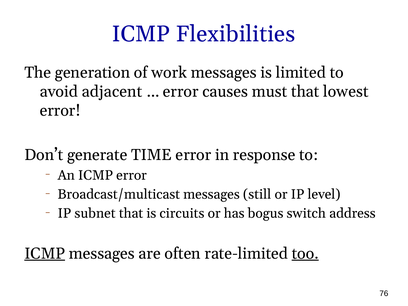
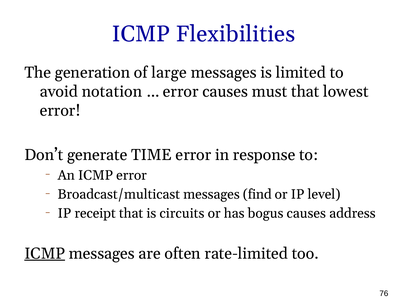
work: work -> large (169, 73)
adjacent: adjacent -> notation (112, 92)
still: still -> find (257, 194)
subnet: subnet -> receipt (95, 213)
bogus switch: switch -> causes (306, 213)
too underline: present -> none (305, 253)
